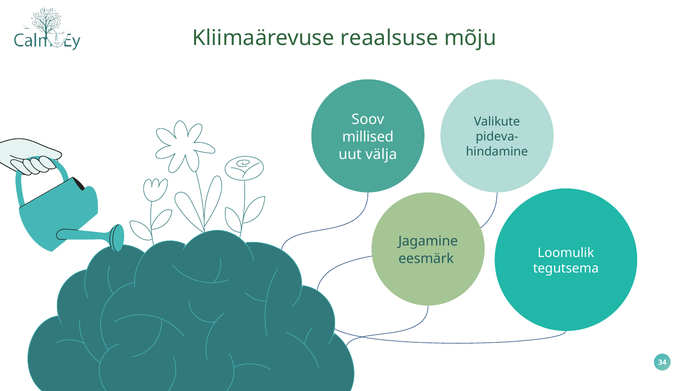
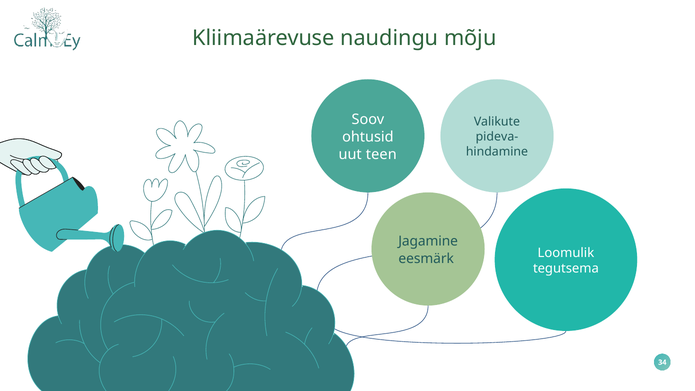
reaalsuse: reaalsuse -> naudingu (389, 38)
millised: millised -> ohtusid (368, 137)
välja: välja -> teen (381, 154)
